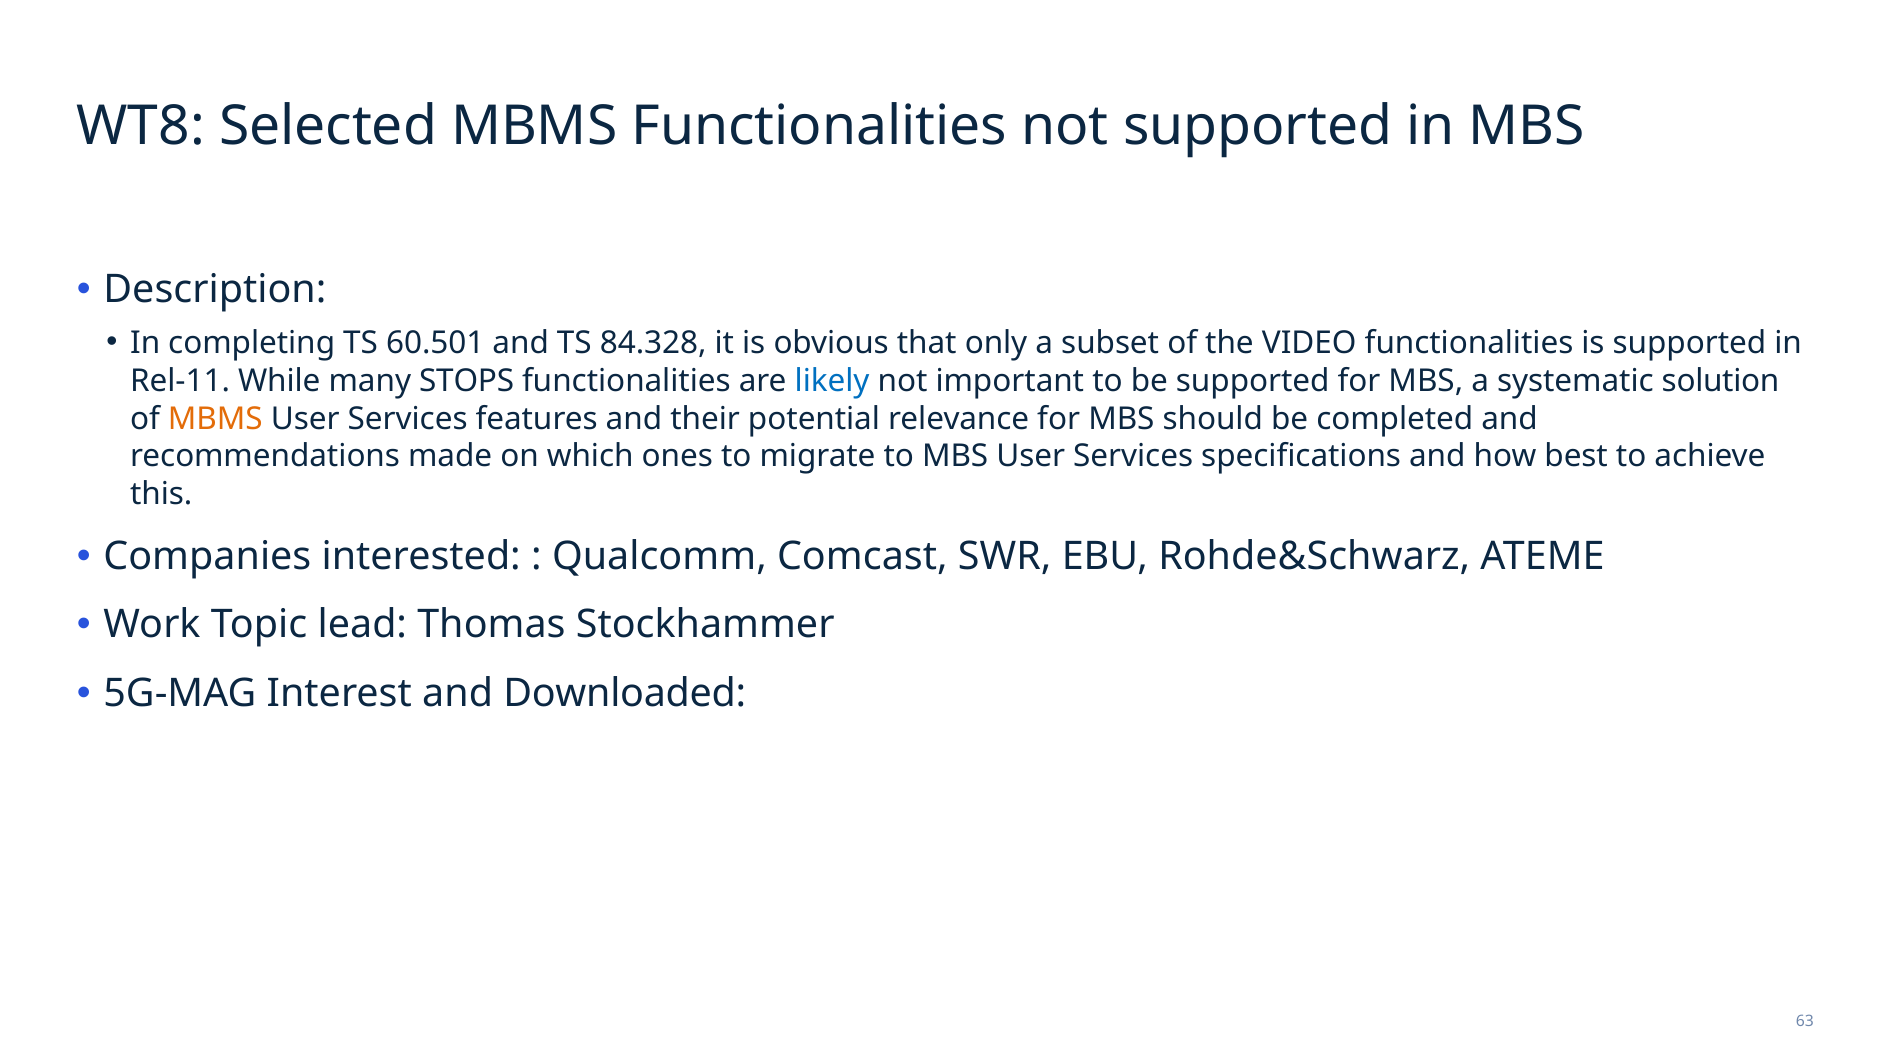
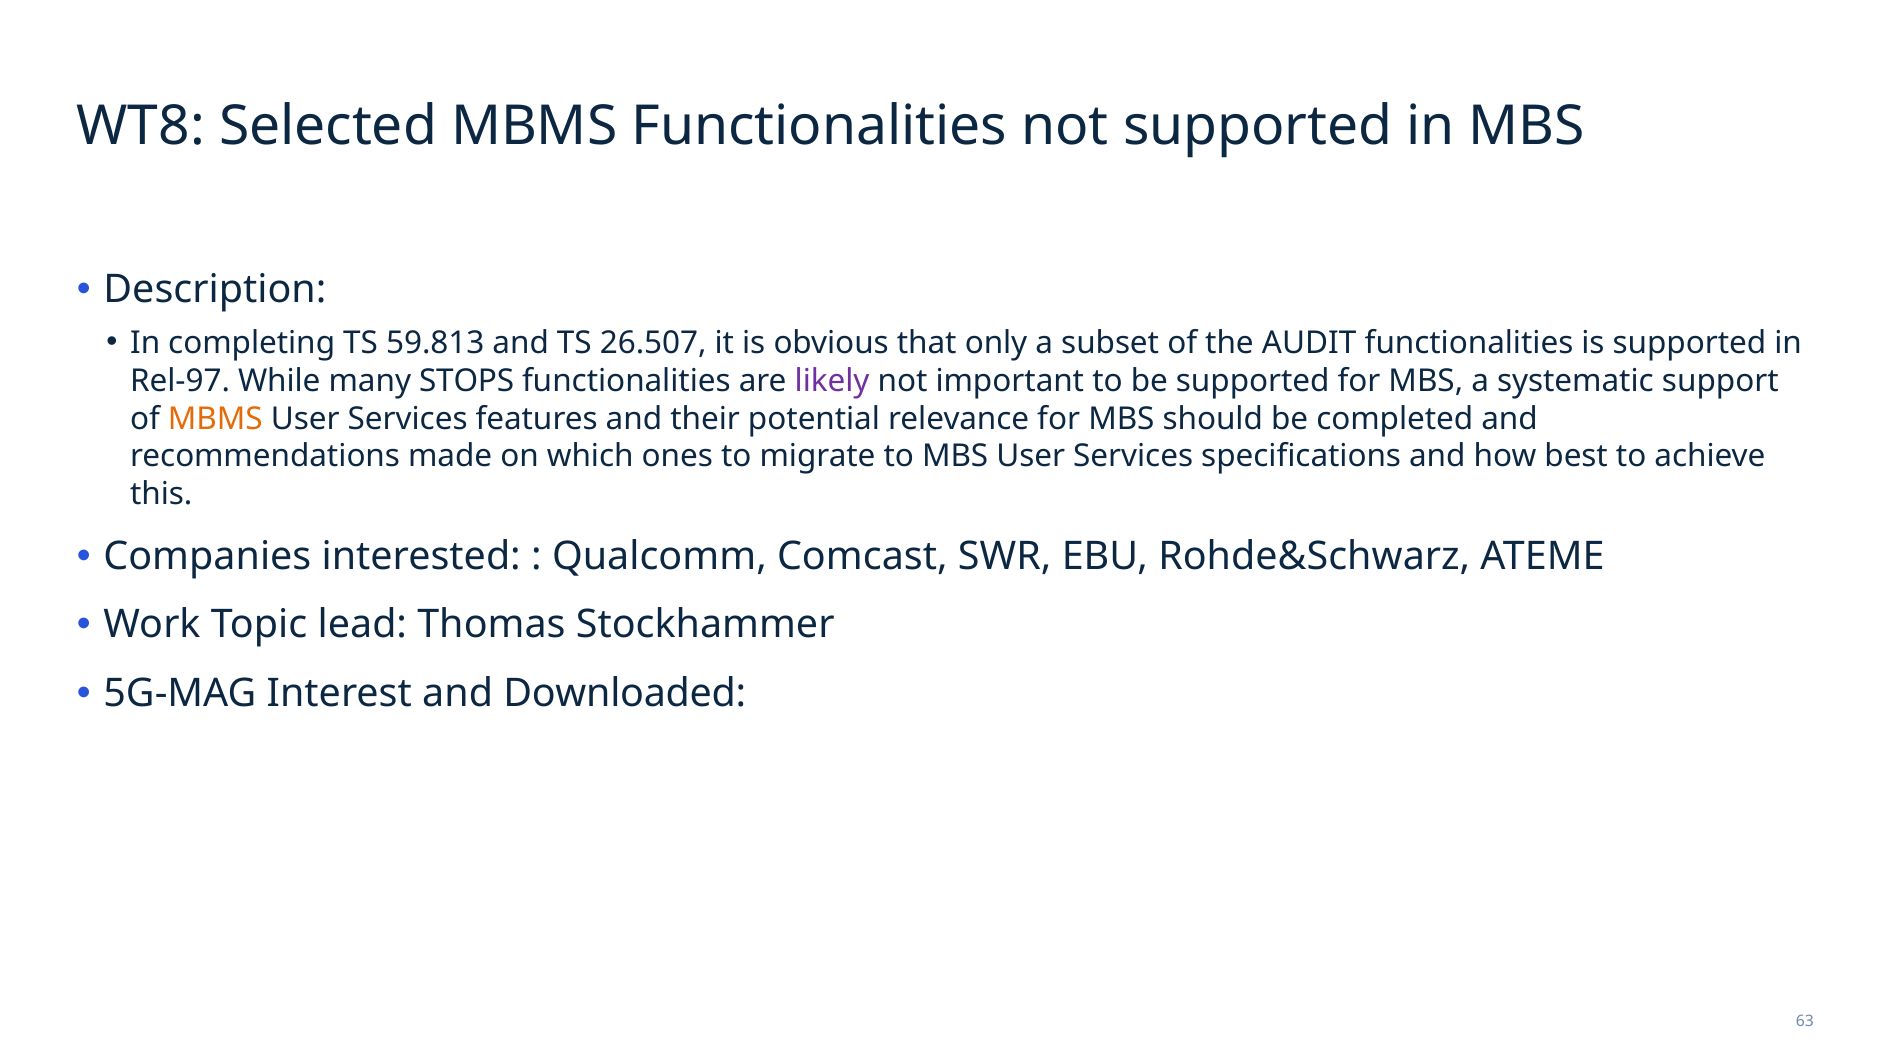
60.501: 60.501 -> 59.813 (435, 343)
84.328: 84.328 -> 26.507 (653, 343)
VIDEO: VIDEO -> AUDIT (1309, 343)
Rel-11: Rel-11 -> Rel-97 (180, 381)
likely colour: blue -> purple (832, 381)
solution: solution -> support (1720, 381)
